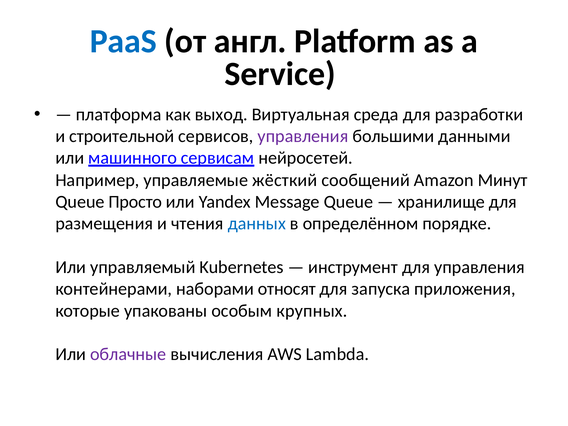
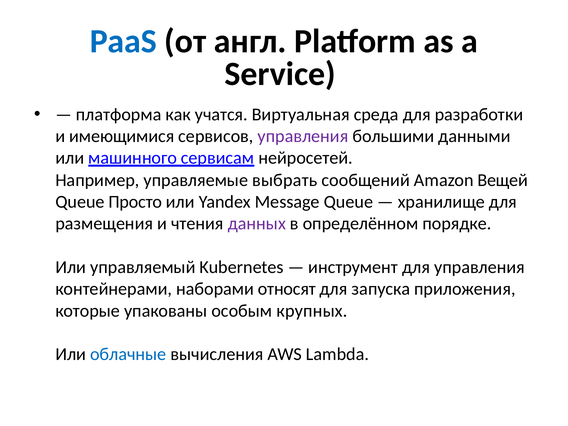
выход: выход -> учатся (221, 114)
строительной: строительной -> имеющимися (122, 136)
жёсткий: жёсткий -> выбрать (285, 180)
Минут: Минут -> Вещей (503, 180)
данных colour: blue -> purple (257, 224)
облачные colour: purple -> blue (128, 354)
